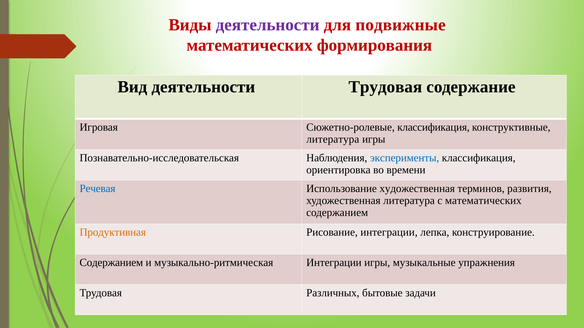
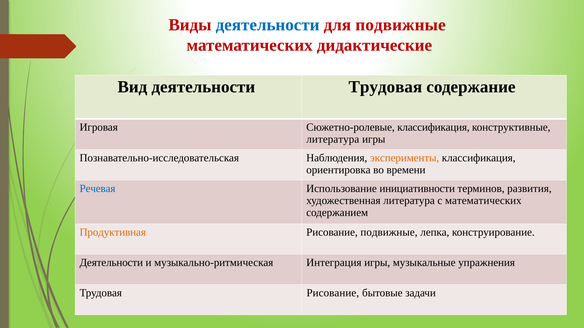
деятельности colour: purple -> blue (268, 25)
формирования: формирования -> дидактические (374, 45)
эксперименты colour: blue -> orange (405, 158)
Использование художественная: художественная -> инициативности (417, 189)
Рисование интеграции: интеграции -> подвижные (389, 233)
Содержанием: Содержанием -> Деятельности (111, 263)
музыкально-ритмическая Интеграции: Интеграции -> Интеграция (334, 263)
Трудовая Различных: Различных -> Рисование (333, 293)
